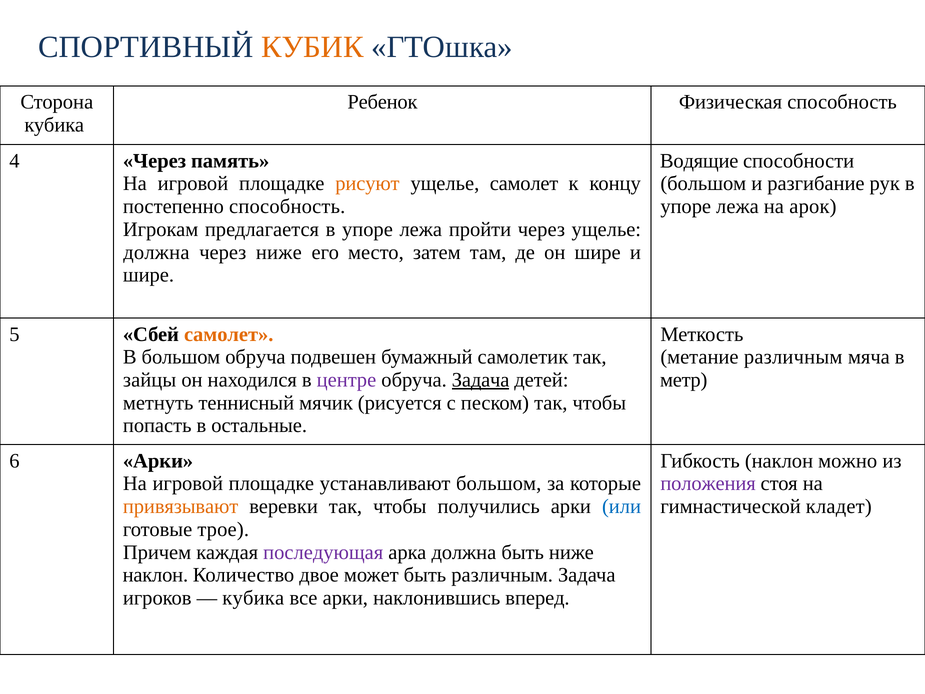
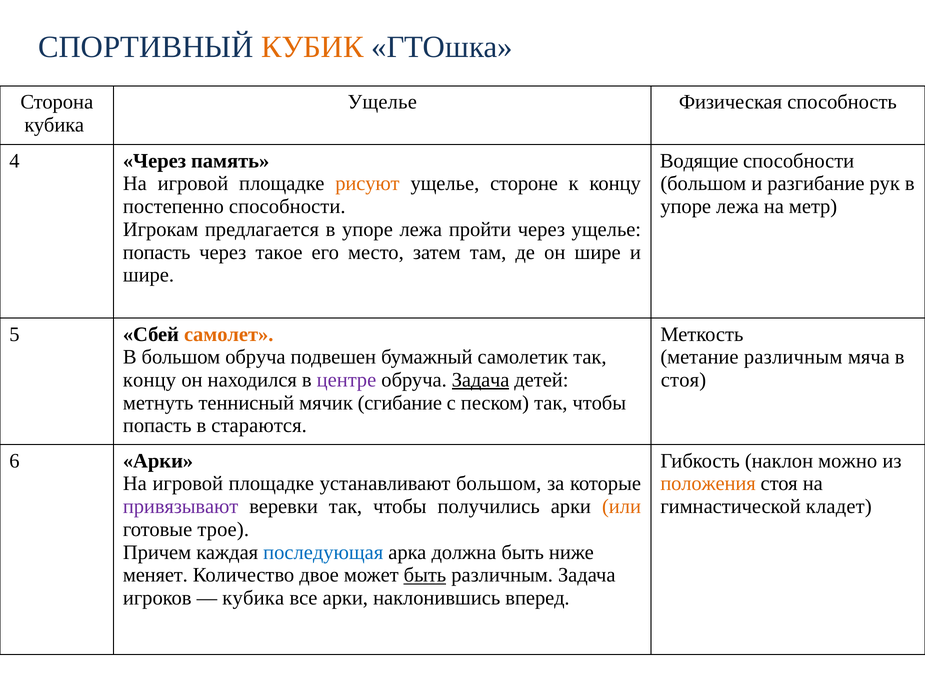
Ребенок: Ребенок -> Ущелье (382, 102)
ущелье самолет: самолет -> стороне (524, 184)
постепенно способность: способность -> способности (287, 206)
арок: арок -> метр (813, 206)
должна: должна -> попасть (157, 252)
через ниже: ниже -> такое (279, 252)
зайцы: зайцы -> концу (150, 380)
метр: метр -> стоя (683, 380)
рисуется: рисуется -> сгибание (400, 403)
остальные: остальные -> стараются (259, 425)
положения colour: purple -> orange (708, 484)
привязывают colour: orange -> purple (181, 506)
или colour: blue -> orange (622, 506)
последующая colour: purple -> blue (323, 552)
наклон: наклон -> меняет (155, 575)
быть underline: none -> present (425, 575)
